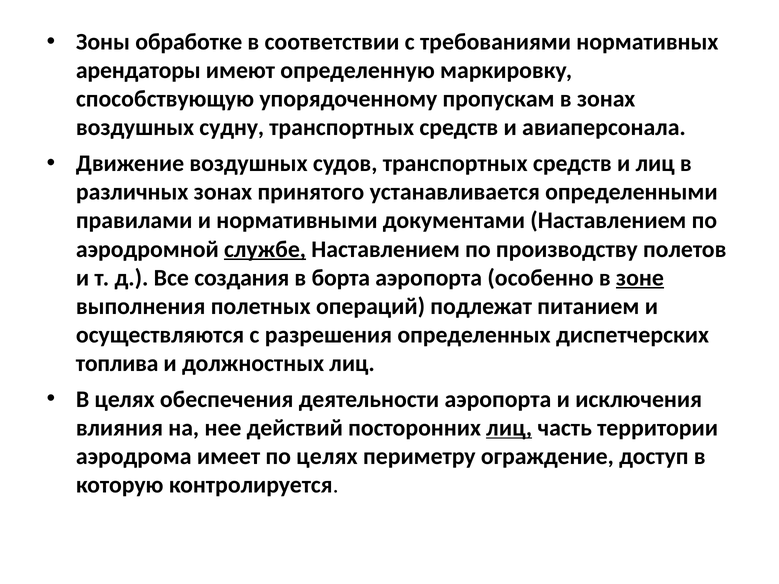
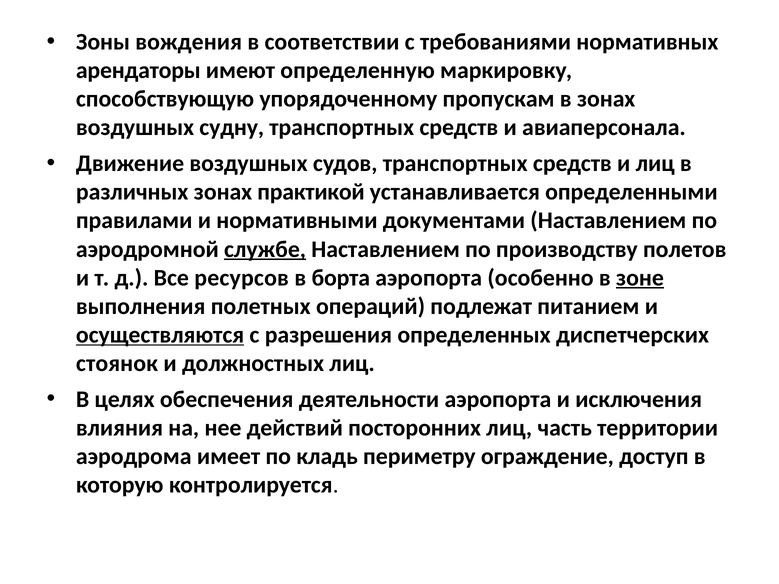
обработке: обработке -> вождения (189, 42)
принятого: принятого -> практикой (311, 192)
создания: создания -> ресурсов (242, 278)
осуществляются underline: none -> present (160, 335)
топлива: топлива -> стоянок (117, 363)
лиц underline: present -> none (509, 428)
по целях: целях -> кладь (327, 457)
